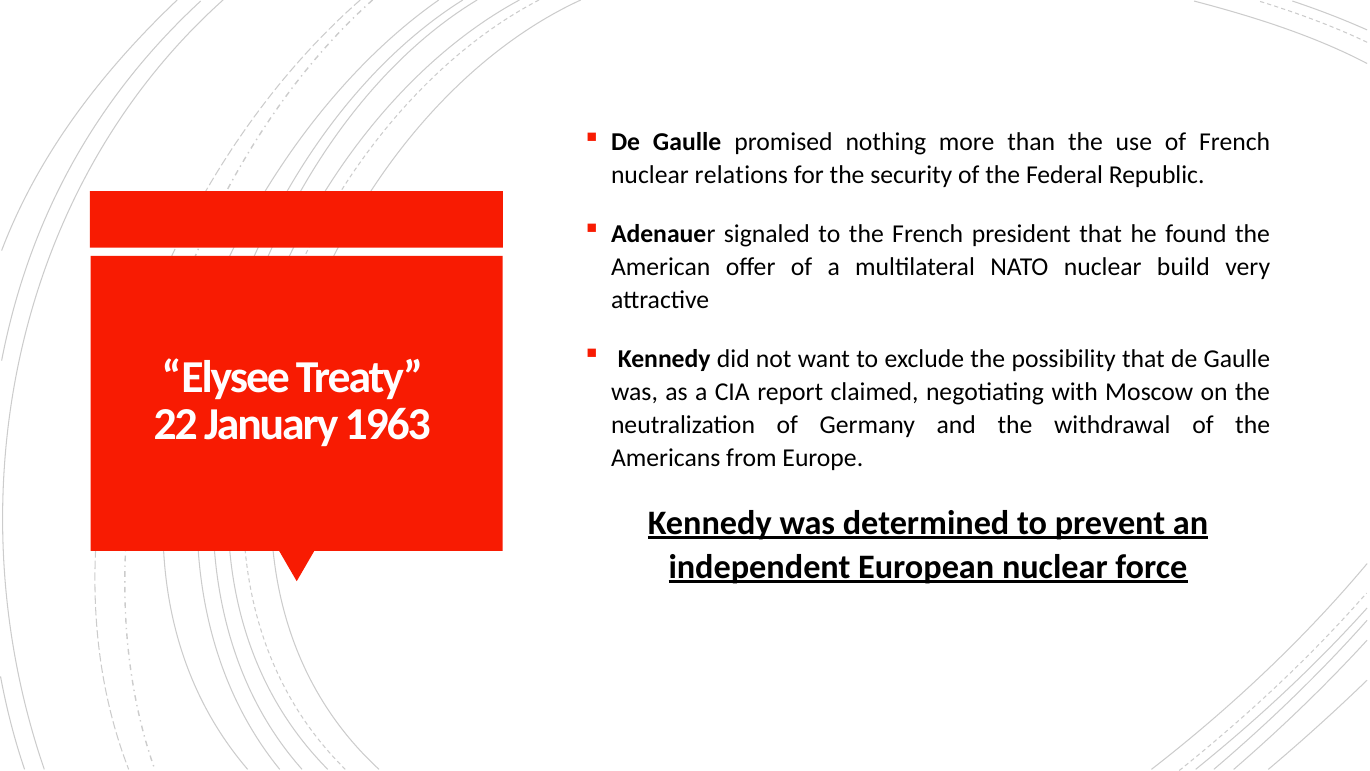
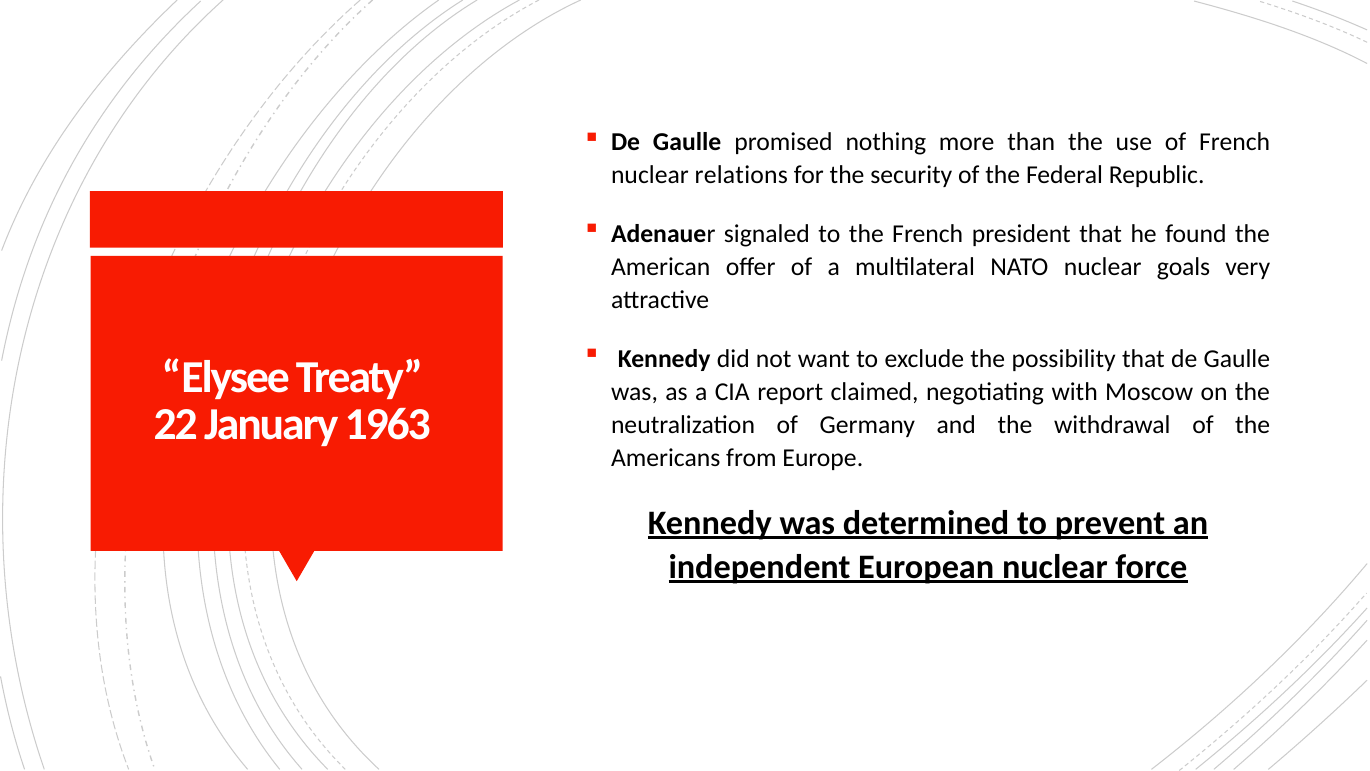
build: build -> goals (1184, 267)
